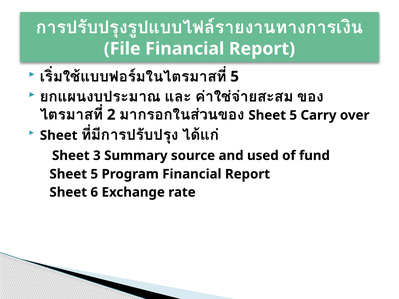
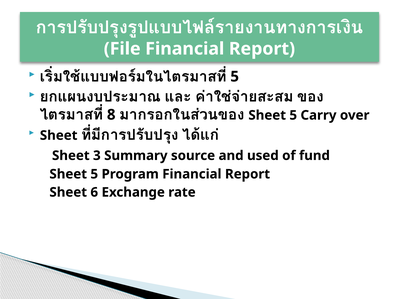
2: 2 -> 8 (111, 115)
